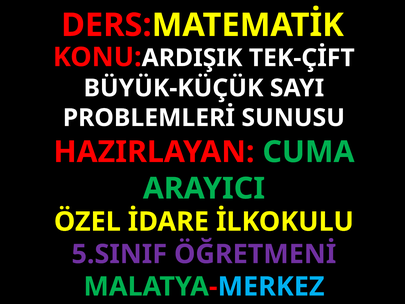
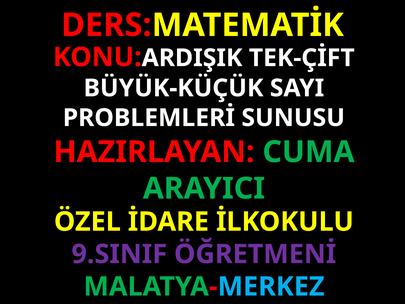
5.SINIF: 5.SINIF -> 9.SINIF (119, 254)
